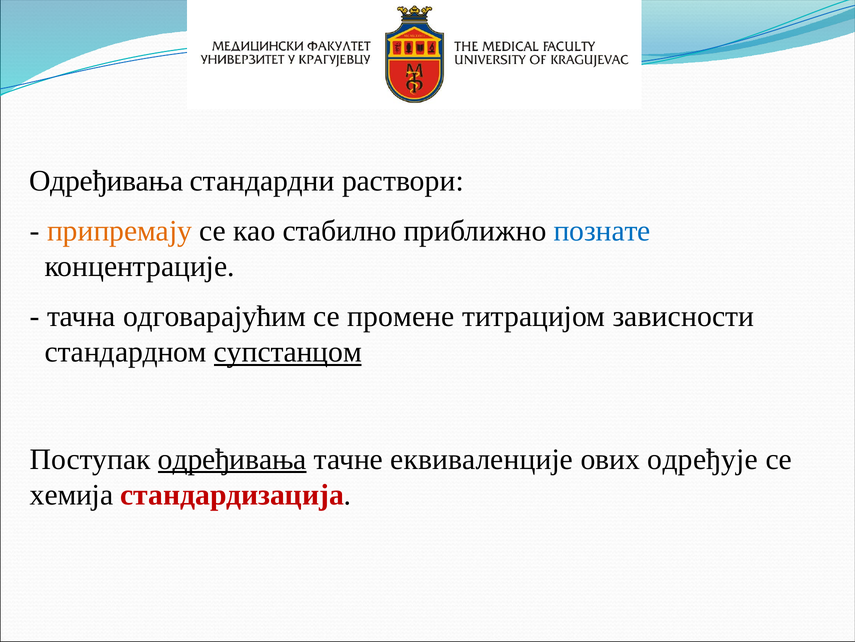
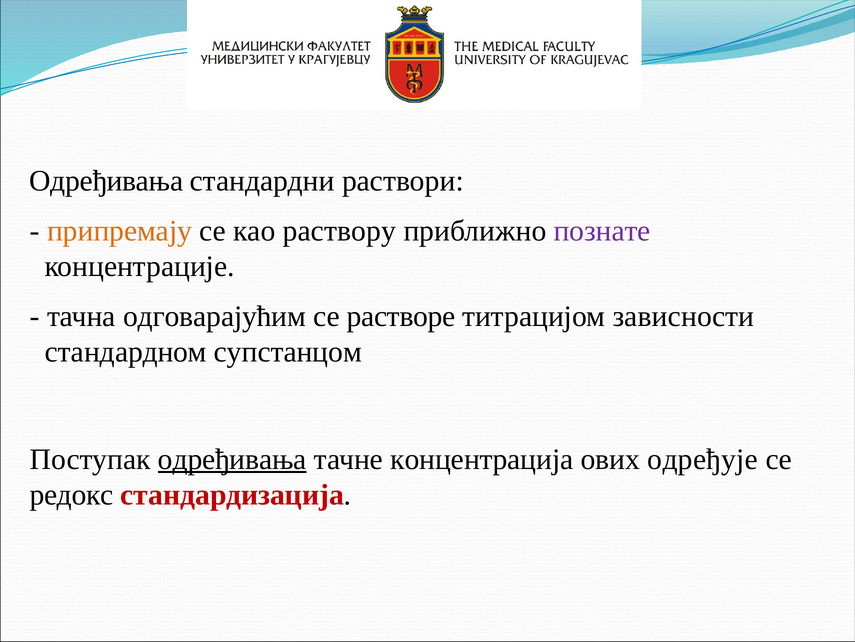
стабилно: стабилно -> раствору (339, 231)
познате colour: blue -> purple (602, 231)
промене: промене -> растворе (401, 316)
супстанцом underline: present -> none (288, 352)
еквиваленције: еквиваленције -> концентрација (482, 459)
хемија: хемија -> редокс (72, 494)
